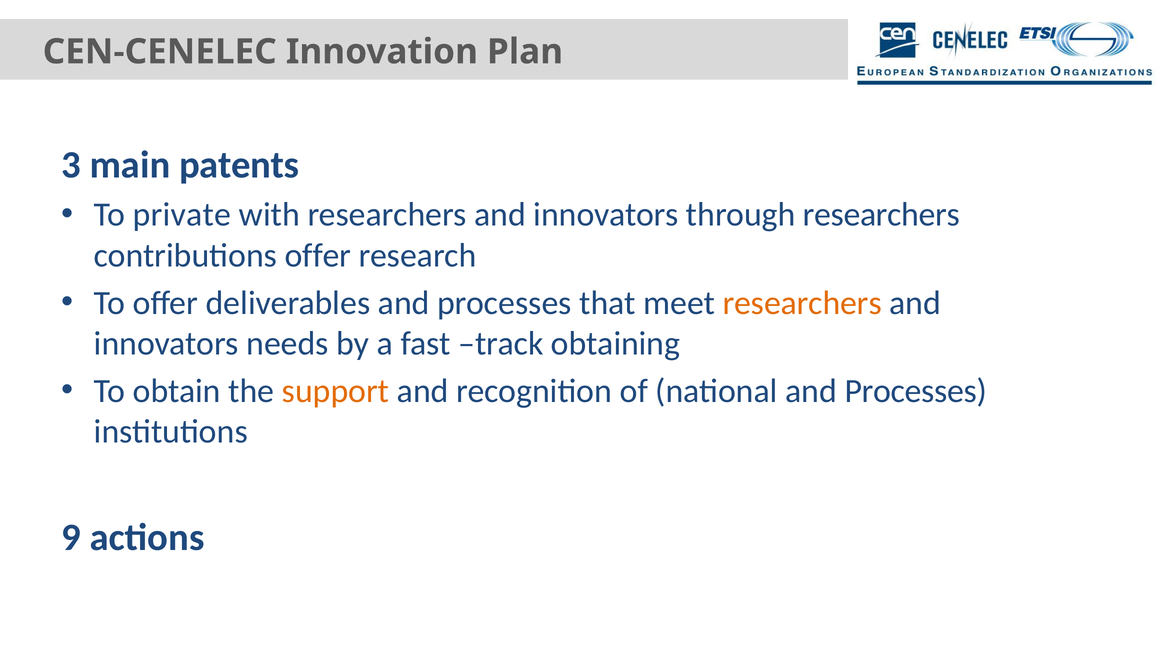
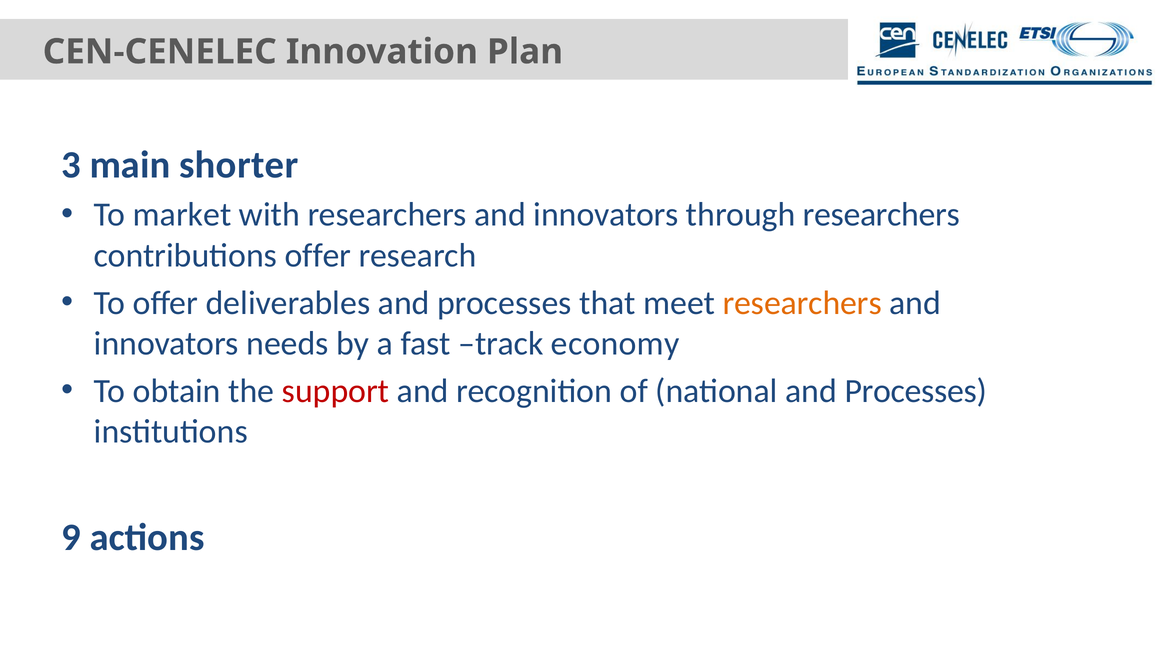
patents: patents -> shorter (239, 165)
private: private -> market (182, 215)
obtaining: obtaining -> economy (615, 344)
support colour: orange -> red (336, 391)
